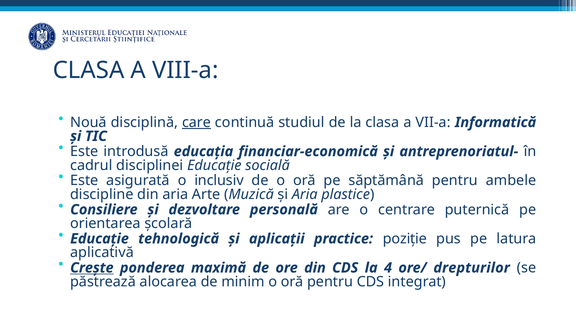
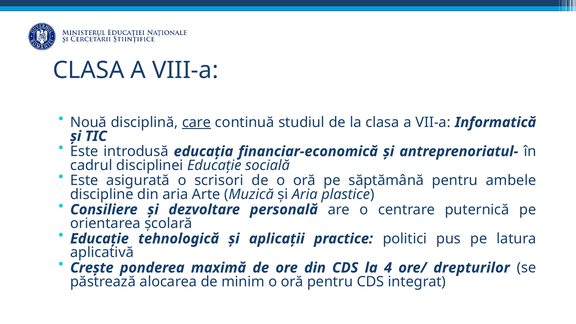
inclusiv: inclusiv -> scrisori (219, 181)
poziție: poziție -> politici (405, 239)
Crește underline: present -> none (92, 268)
